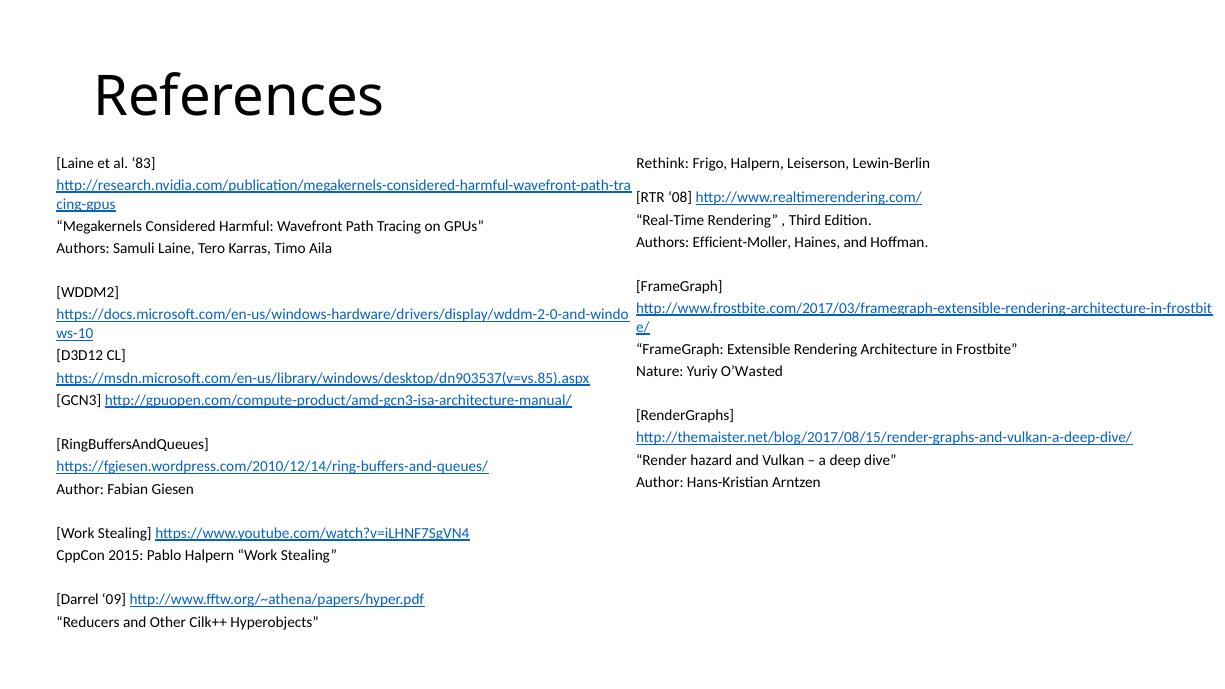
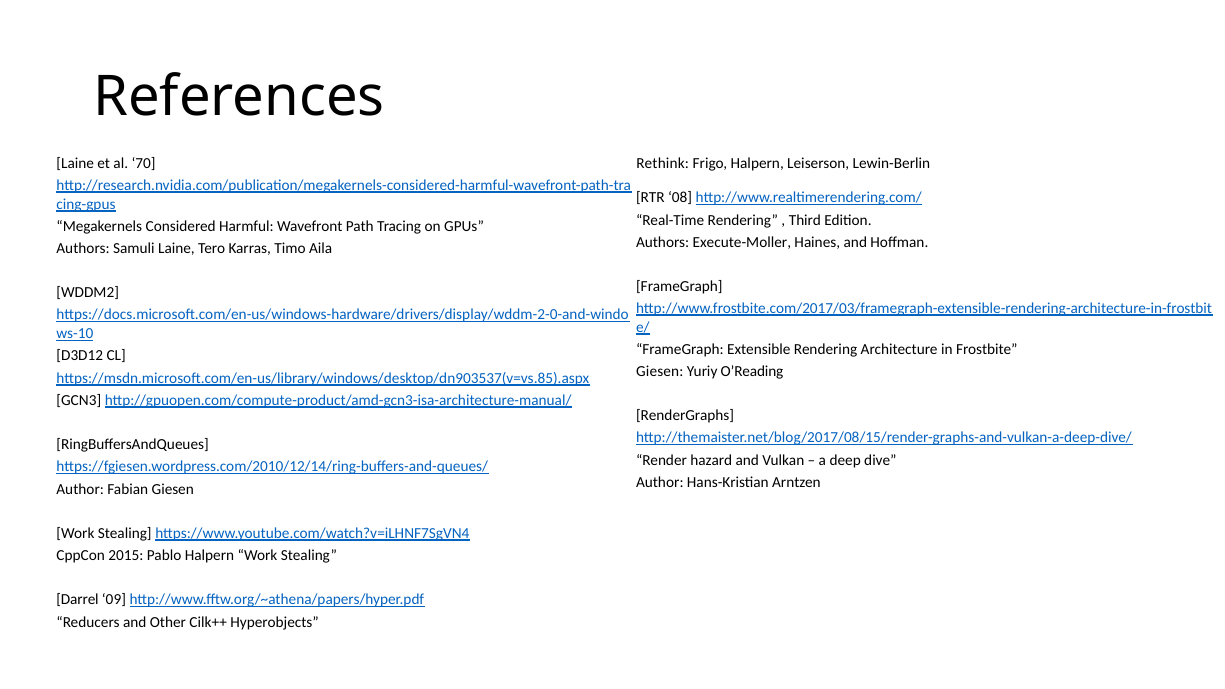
83: 83 -> 70 (144, 163)
Efficient-Moller: Efficient-Moller -> Execute-Moller (742, 242)
Nature: Nature -> Giesen (660, 372)
O’Wasted: O’Wasted -> O’Reading (752, 372)
